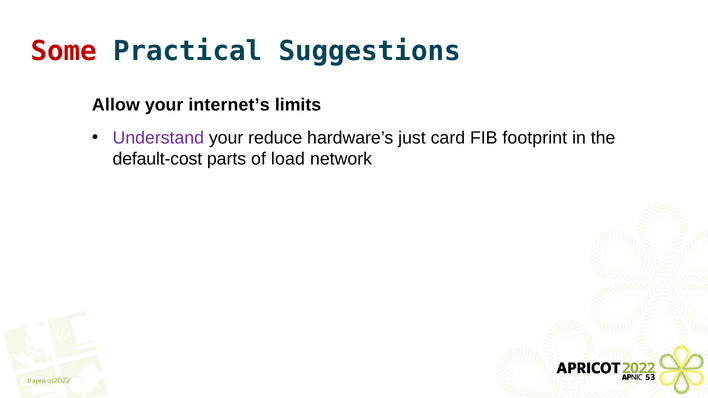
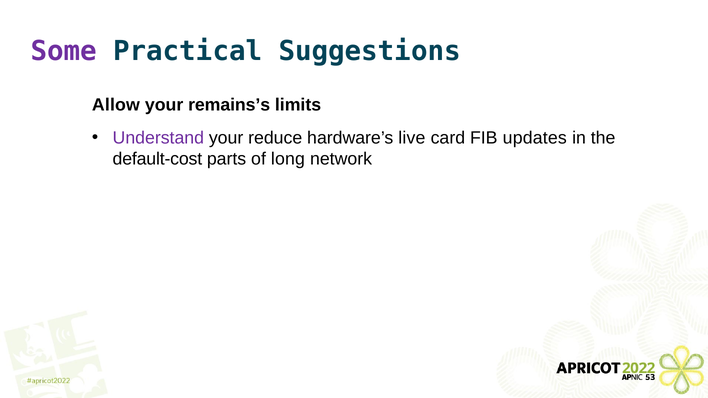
Some colour: red -> purple (64, 51)
internet’s: internet’s -> remains’s (229, 105)
just: just -> live (412, 138)
footprint: footprint -> updates (535, 138)
load: load -> long (288, 159)
